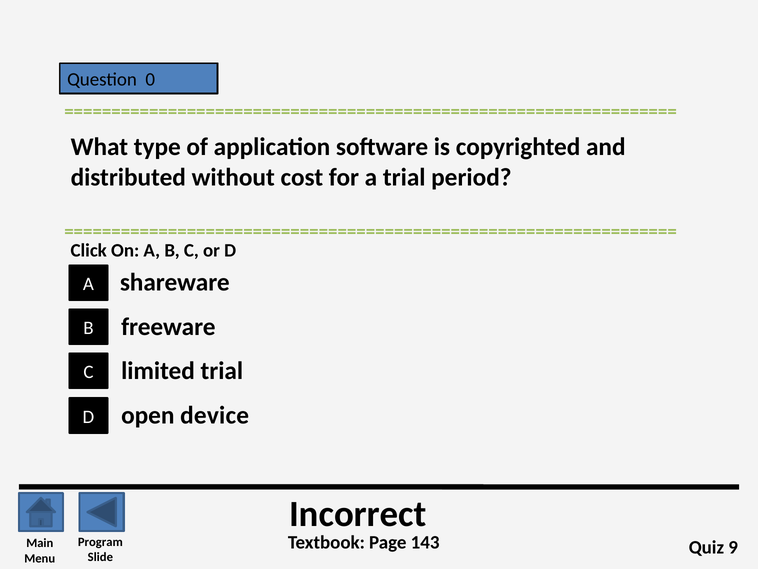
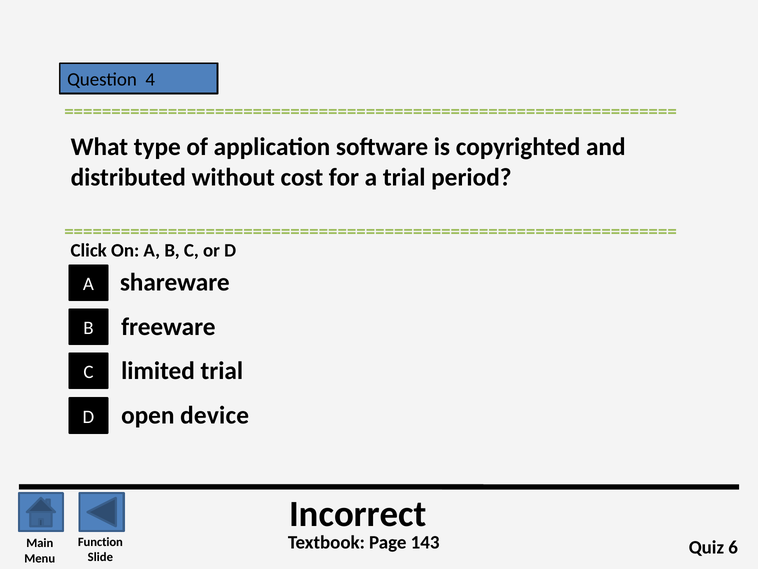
0: 0 -> 4 (150, 80)
Program: Program -> Function (100, 542)
9: 9 -> 6 (733, 547)
